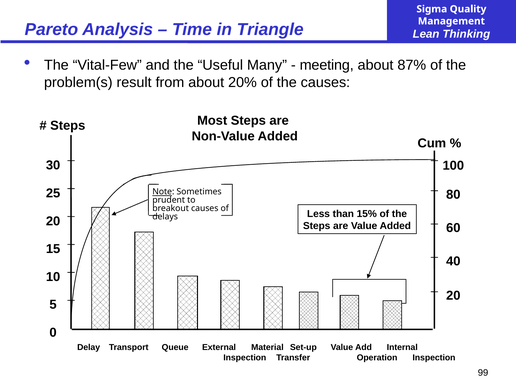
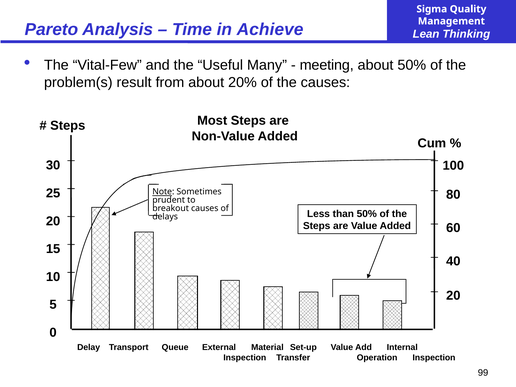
Triangle: Triangle -> Achieve (270, 30)
about 87%: 87% -> 50% (412, 65)
than 15%: 15% -> 50% (367, 214)
